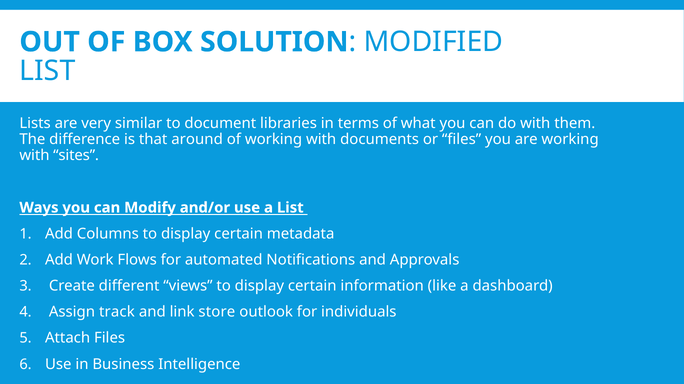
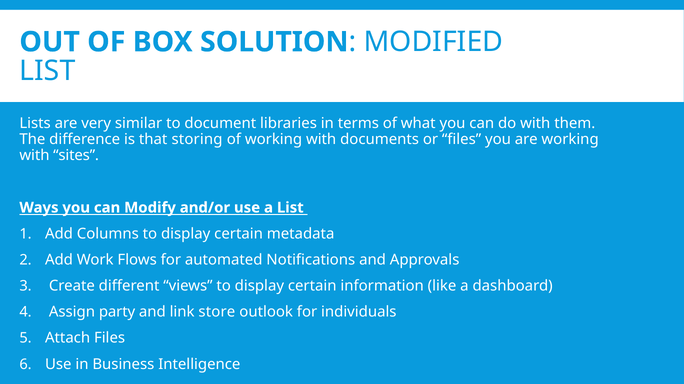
around: around -> storing (197, 140)
track: track -> party (117, 313)
